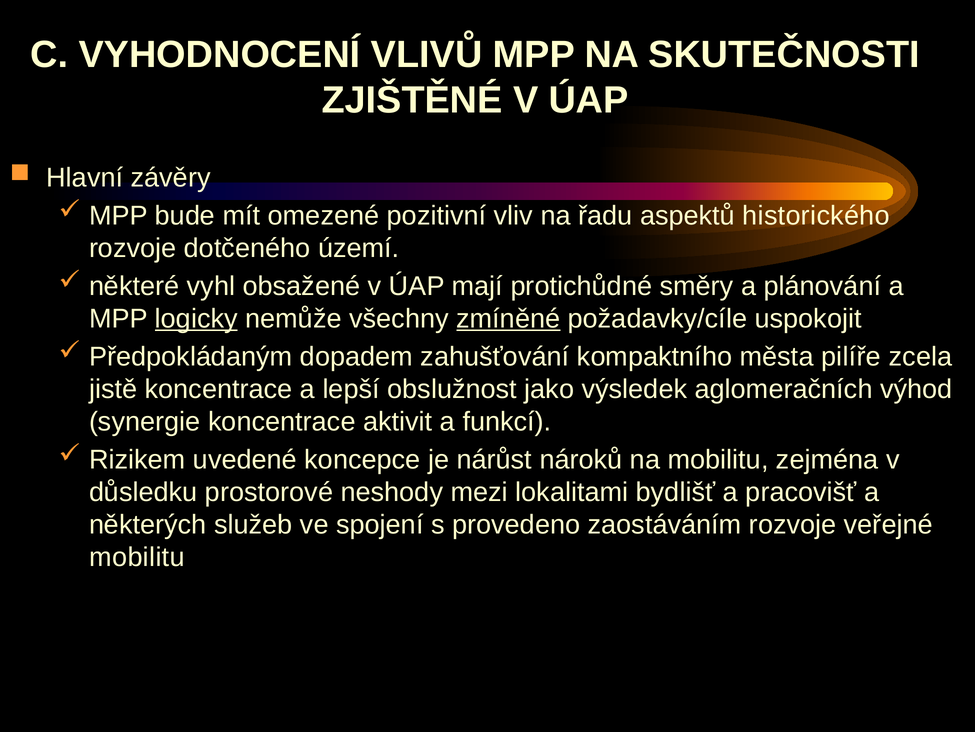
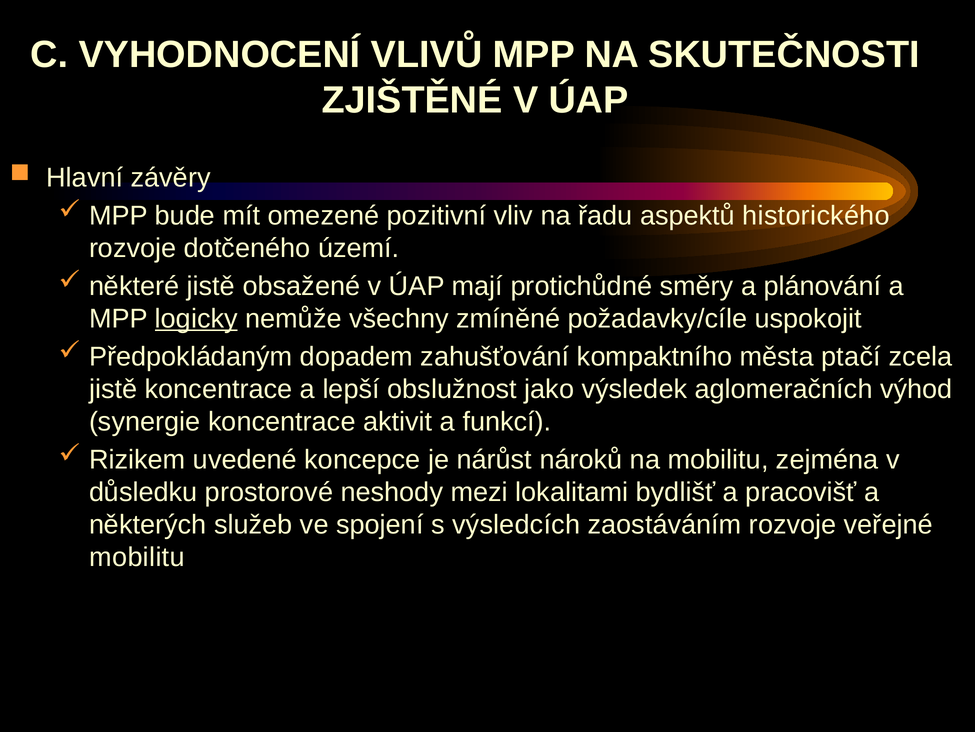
některé vyhl: vyhl -> jistě (211, 286)
zmíněné underline: present -> none (508, 318)
pilíře: pilíře -> ptačí (851, 356)
provedeno: provedeno -> výsledcích (516, 524)
